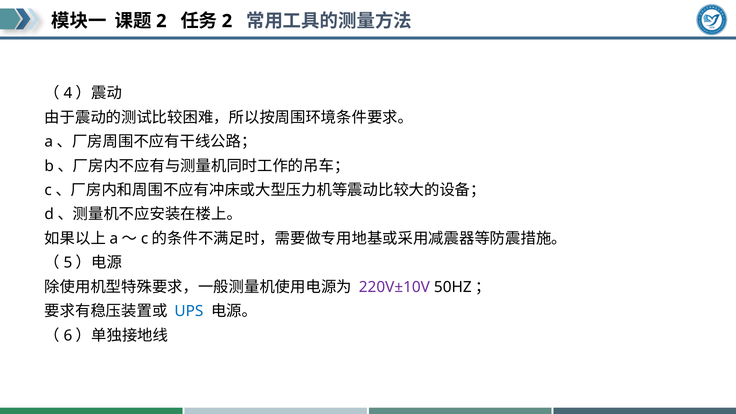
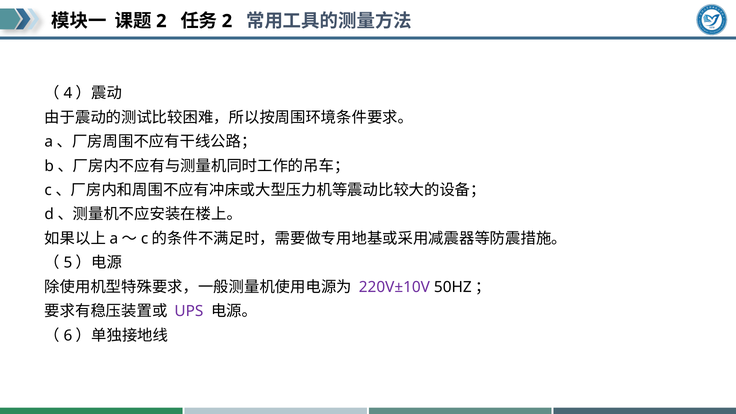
UPS colour: blue -> purple (189, 311)
